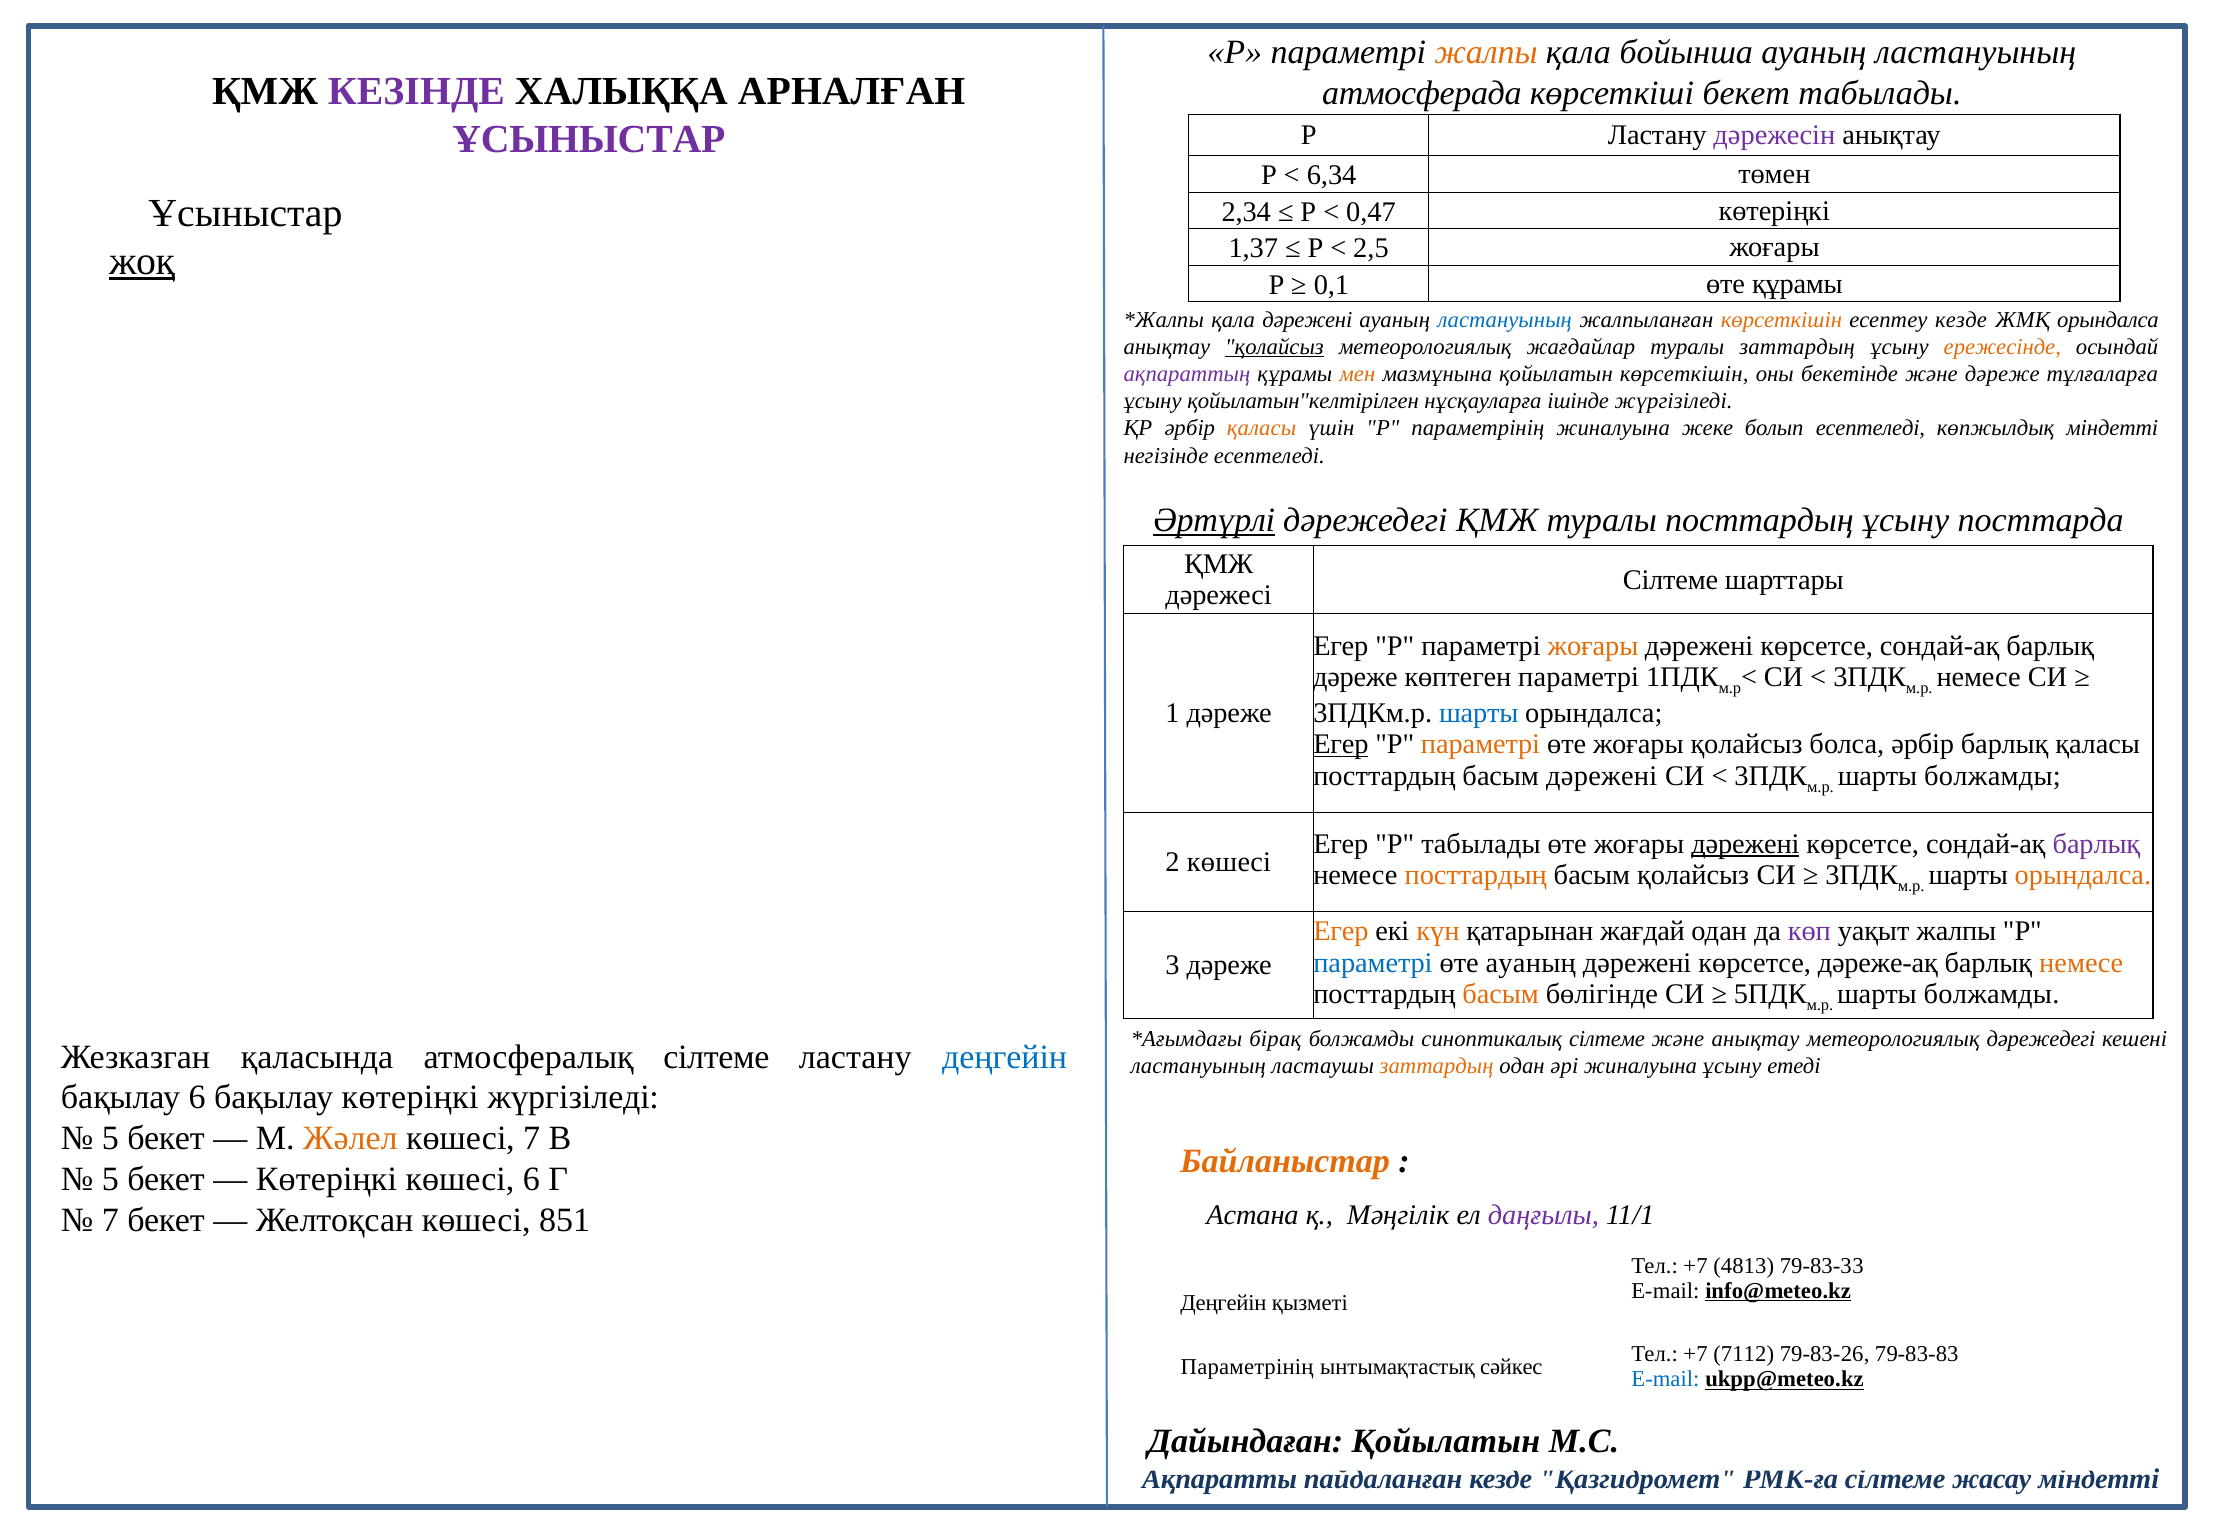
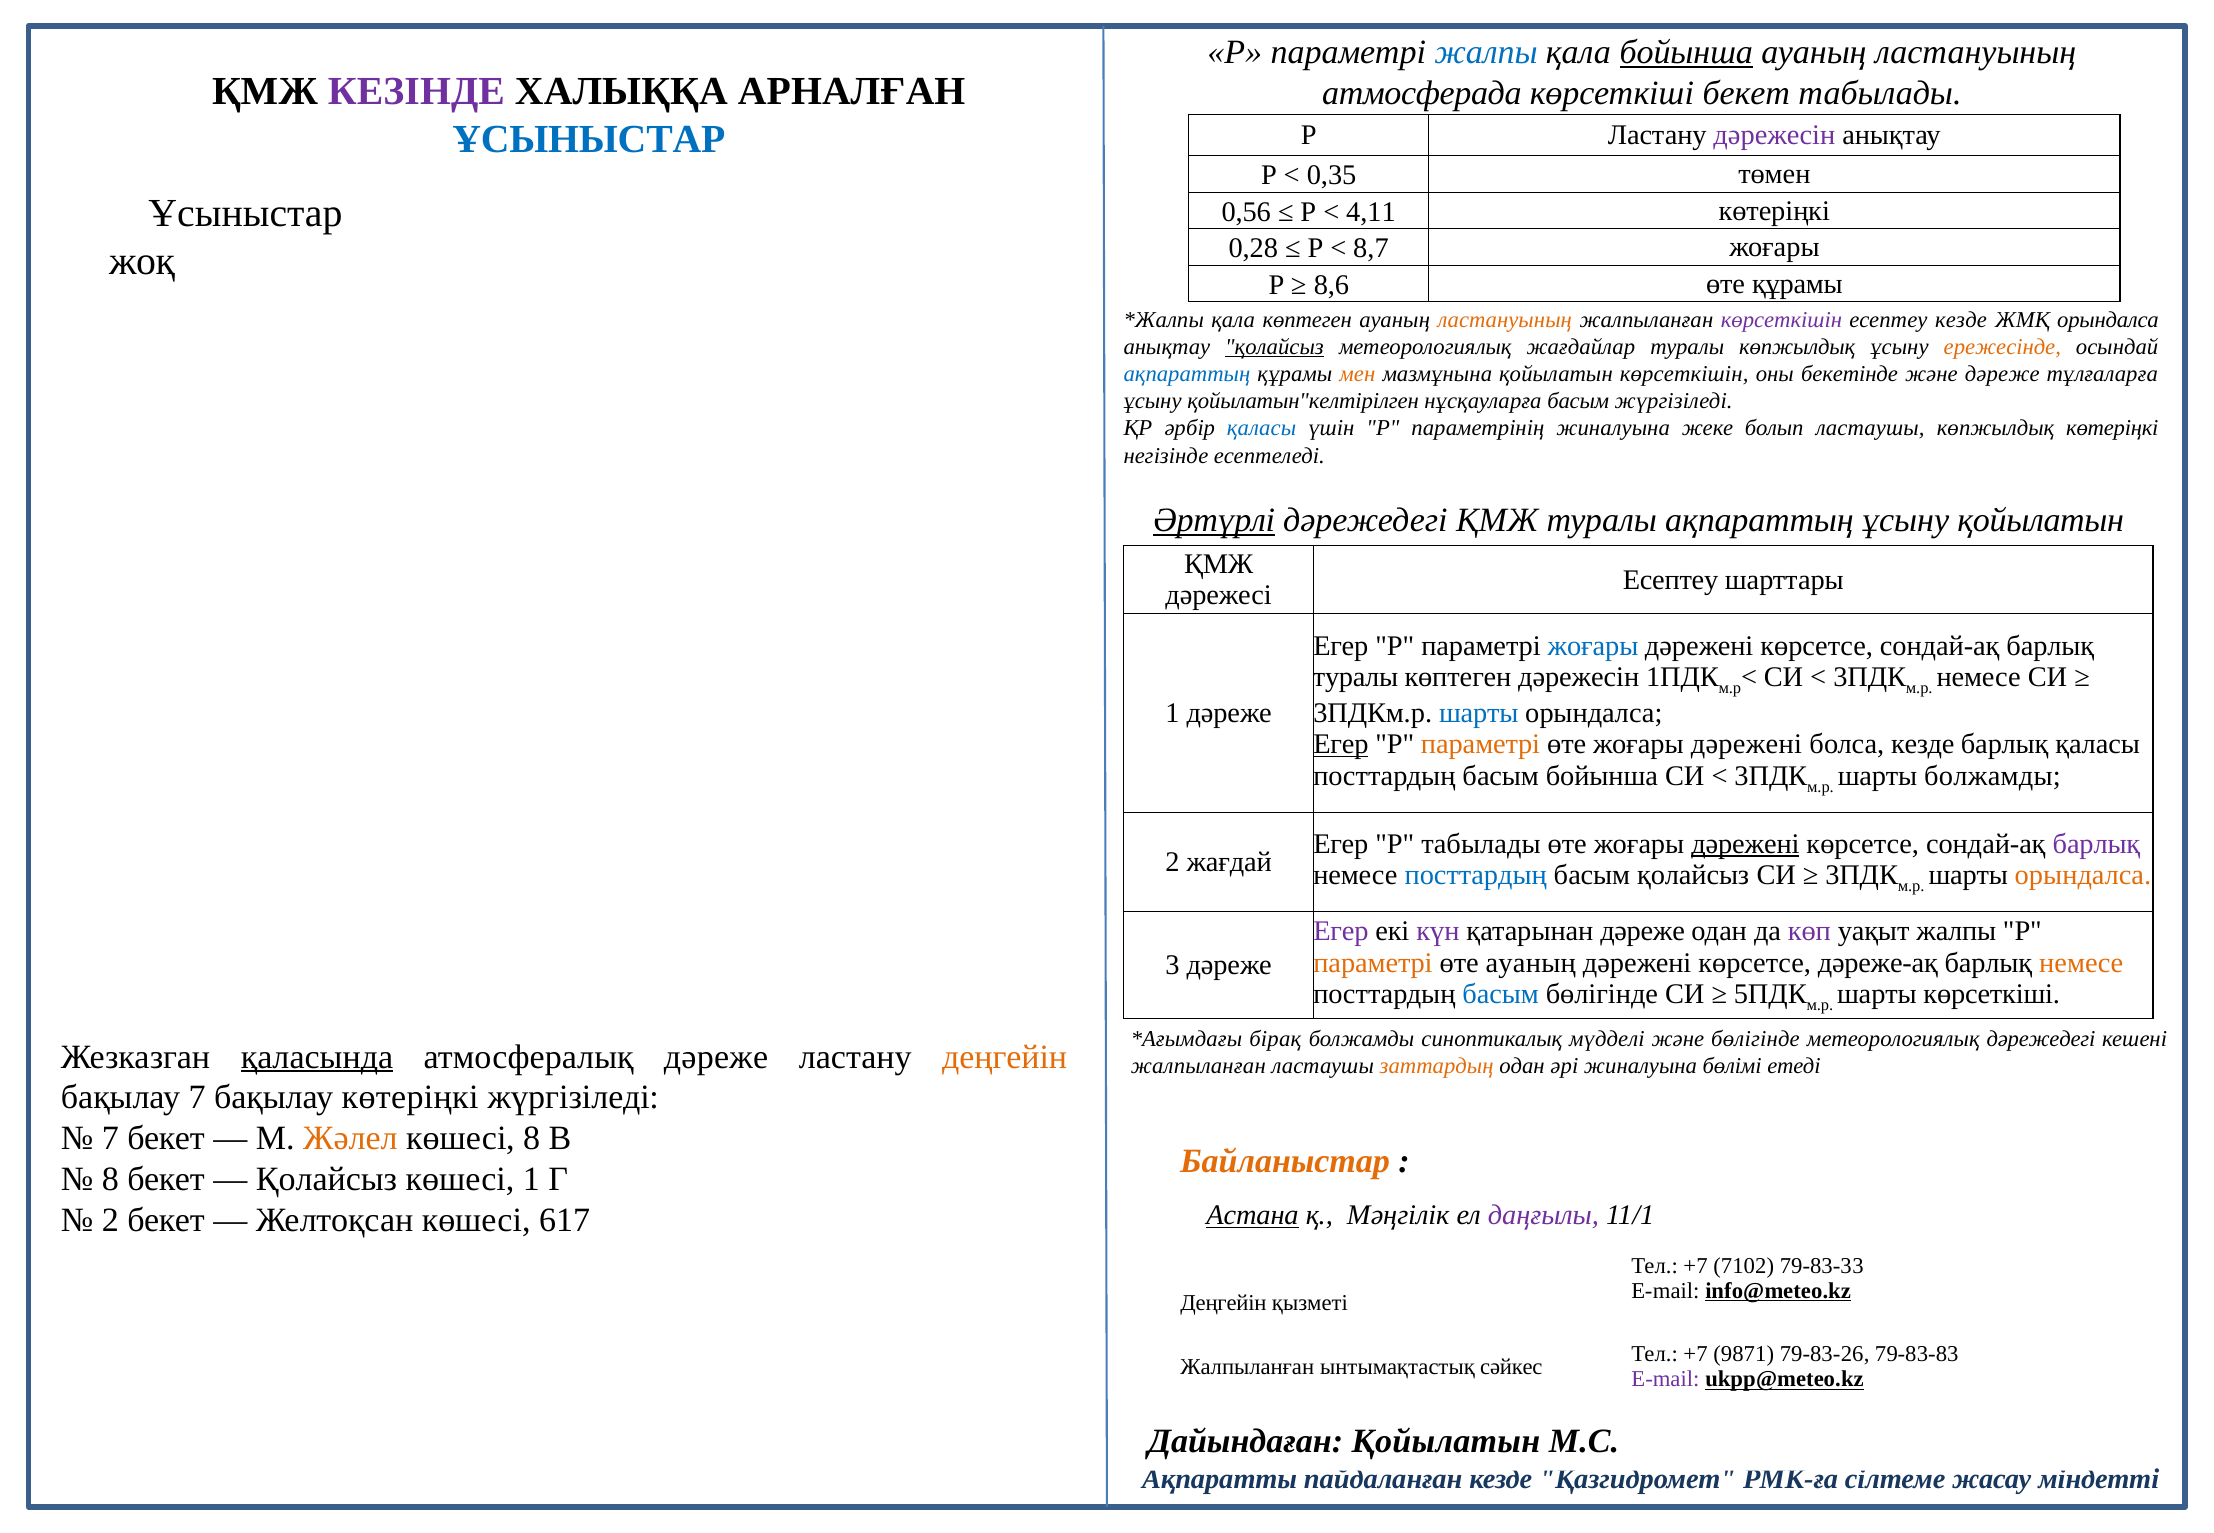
жалпы colour: orange -> blue (1486, 52)
бойынша underline: none -> present (1686, 52)
ҰСЫНЫСТАР colour: purple -> blue (589, 139)
6,34: 6,34 -> 0,35 (1332, 175)
2,34: 2,34 -> 0,56 (1246, 212)
0,47: 0,47 -> 4,11 (1371, 212)
1,37: 1,37 -> 0,28 (1253, 248)
2,5: 2,5 -> 8,7 (1371, 248)
жоқ underline: present -> none (142, 261)
0,1: 0,1 -> 8,6 (1331, 285)
қала дәрежені: дәрежені -> көптеген (1307, 319)
ластануының colour: blue -> orange (1505, 319)
көрсеткішін colour: orange -> purple (1781, 319)
туралы заттардың: заттардың -> көпжылдық (1797, 347)
ақпараттың colour: purple -> blue (1187, 374)
нұсқауларға ішінде: ішінде -> басым (1578, 401)
қаласы colour: orange -> blue (1262, 428)
болып есептеледі: есептеледі -> ластаушы (1870, 428)
көпжылдық міндетті: міндетті -> көтеріңкі (2112, 428)
туралы посттардың: посттардың -> ақпараттың (1759, 520)
ұсыну посттарда: посттарда -> қойылатын (2041, 520)
Сілтеме: Сілтеме -> Есептеу (1671, 580)
жоғары colour: orange -> blue (1593, 646)
дәреже: дәреже -> туралы (1356, 677)
көптеген параметрі: параметрі -> дәрежесін (1579, 677)
қолайсыз: қолайсыз -> дәрежені (1746, 744)
болса әрбір: әрбір -> кезде (1923, 744)
басым дәрежені: дәрежені -> бойынша (1602, 776)
2 көшесі: көшесі -> жағдай (1229, 862)
посттардың colour: orange -> blue (1476, 875)
Егер colour: orange -> purple (1341, 931)
күн colour: orange -> purple (1438, 931)
қатарынан жағдай: жағдай -> дәреже (1643, 931)
параметрі colour: blue -> orange (1373, 963)
басым colour: orange -> blue (1501, 994)
болжамды: болжамды -> көрсеткіші (1992, 994)
синоптикалық сілтеме: сілтеме -> мүдделі (1607, 1038)
және анықтау: анықтау -> бөлігінде (1756, 1038)
қаласында underline: none -> present (317, 1057)
атмосфералық сілтеме: сілтеме -> дәреже (716, 1057)
деңгейін colour: blue -> orange (1005, 1057)
ластануының: ластануының -> жалпыланған (1198, 1066)
жиналуына ұсыну: ұсыну -> бөлімі (1732, 1066)
бақылау 6: 6 -> 7 (197, 1097)
5: 5 -> 7 (110, 1138)
көшесі 7: 7 -> 8 (532, 1138)
5: 5 -> 8 (110, 1179)
Көтеріңкі: Көтеріңкі -> Қолайсыз (327, 1179)
көшесі 6: 6 -> 1 (531, 1179)
Астана underline: none -> present (1253, 1215)
7: 7 -> 2 (110, 1220)
851: 851 -> 617 (565, 1220)
4813: 4813 -> 7102 (1744, 1265)
7112: 7112 -> 9871 (1744, 1354)
Параметрінің: Параметрінің -> Жалпыланған (1247, 1367)
E-mail colour: blue -> purple (1665, 1379)
